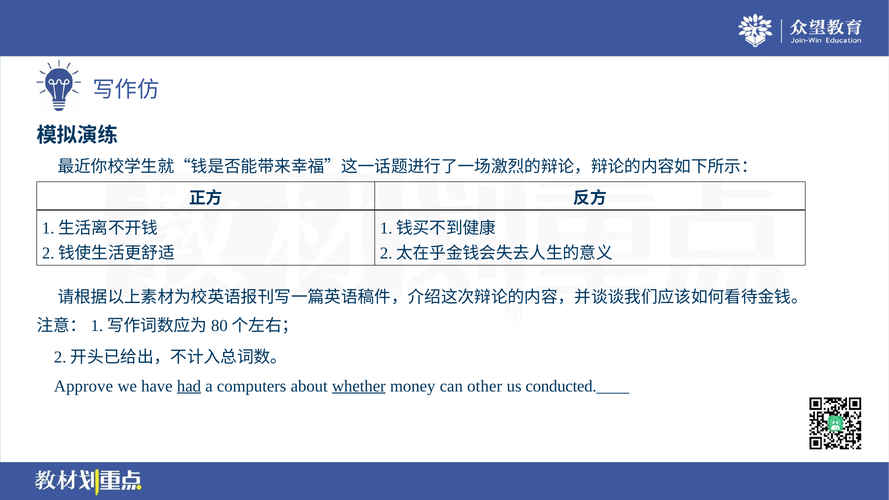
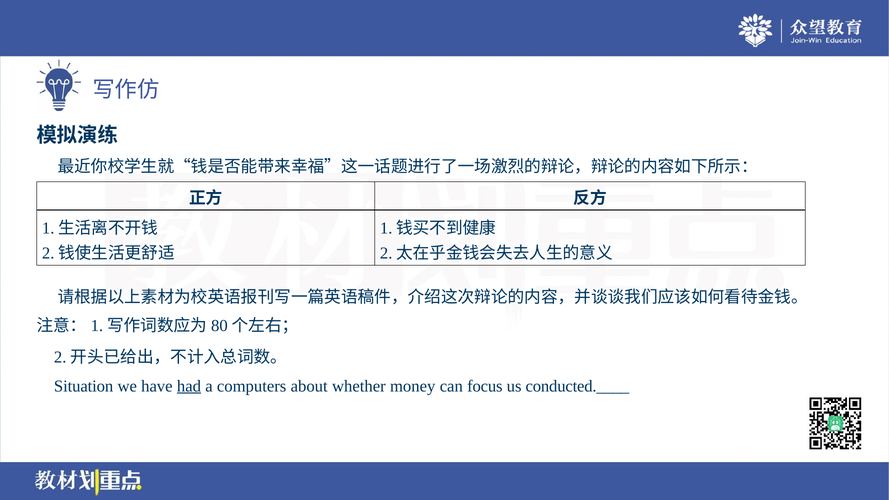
Approve: Approve -> Situation (84, 386)
whether underline: present -> none (359, 386)
other: other -> focus (485, 386)
